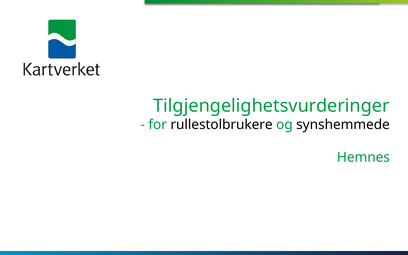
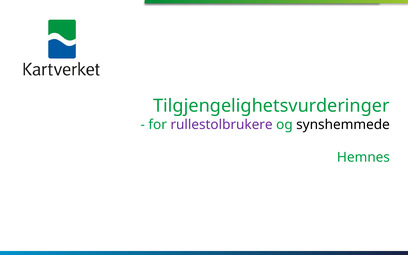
rullestolbrukere colour: black -> purple (222, 125)
